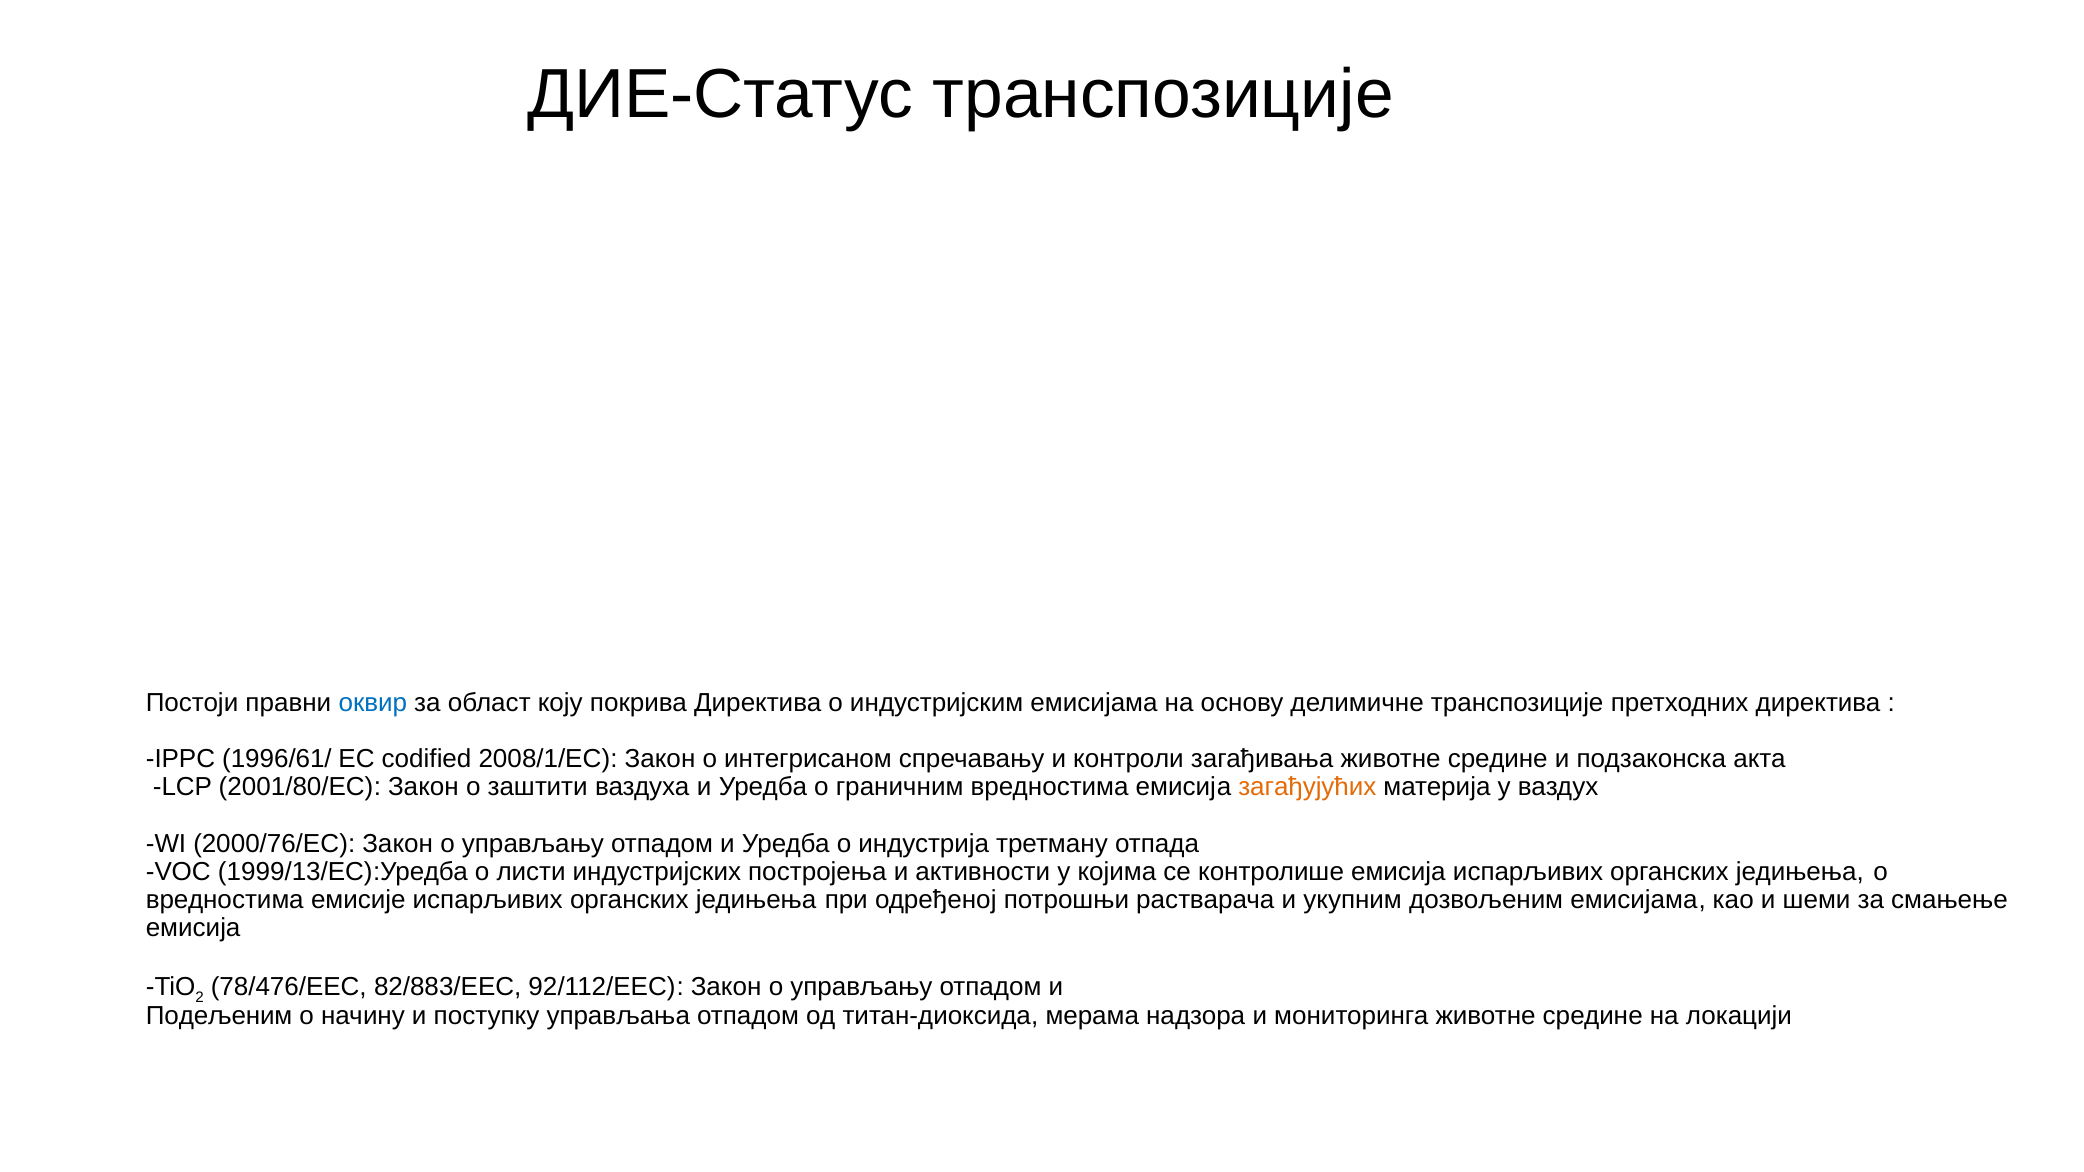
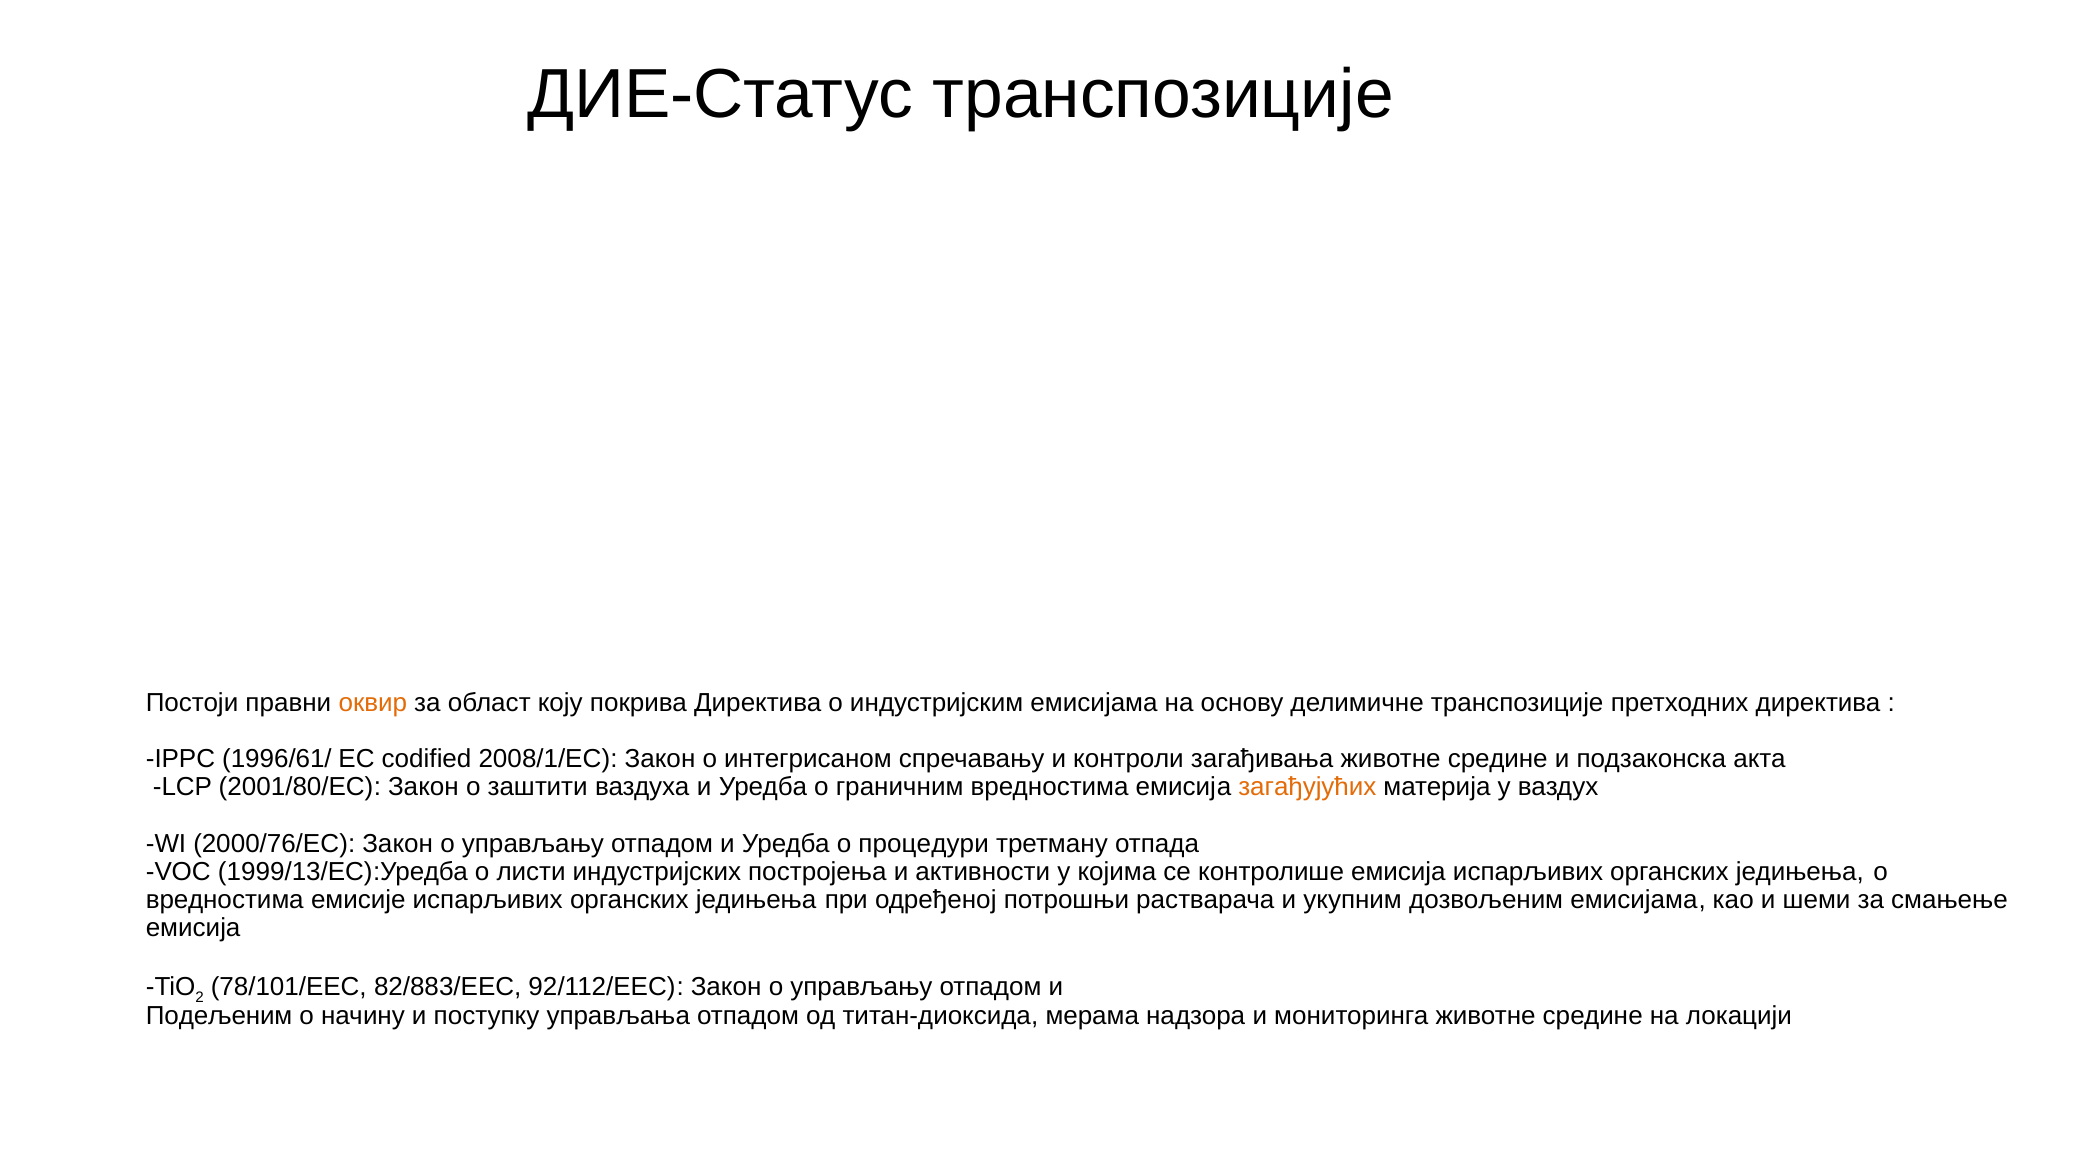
оквир colour: blue -> orange (373, 703)
индустрија: индустрија -> процедури (924, 844)
78/476/EEC: 78/476/EEC -> 78/101/EEC (289, 987)
